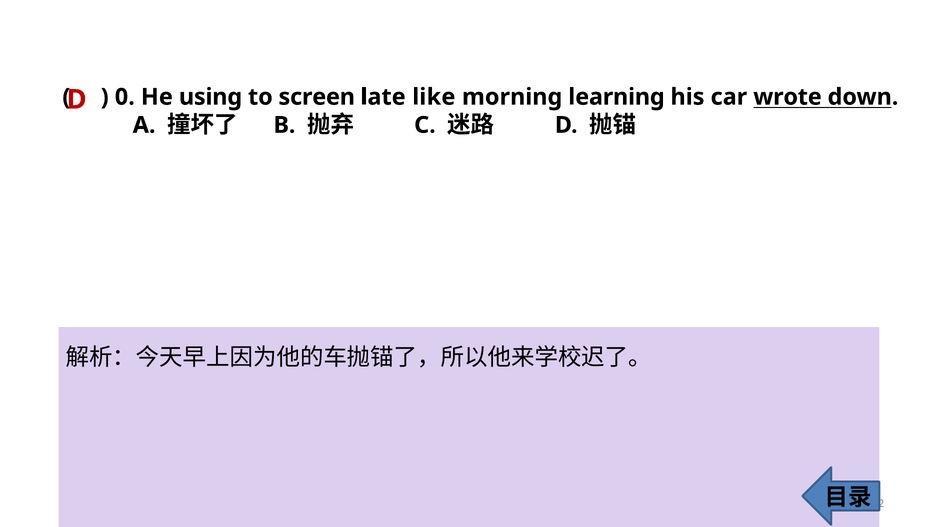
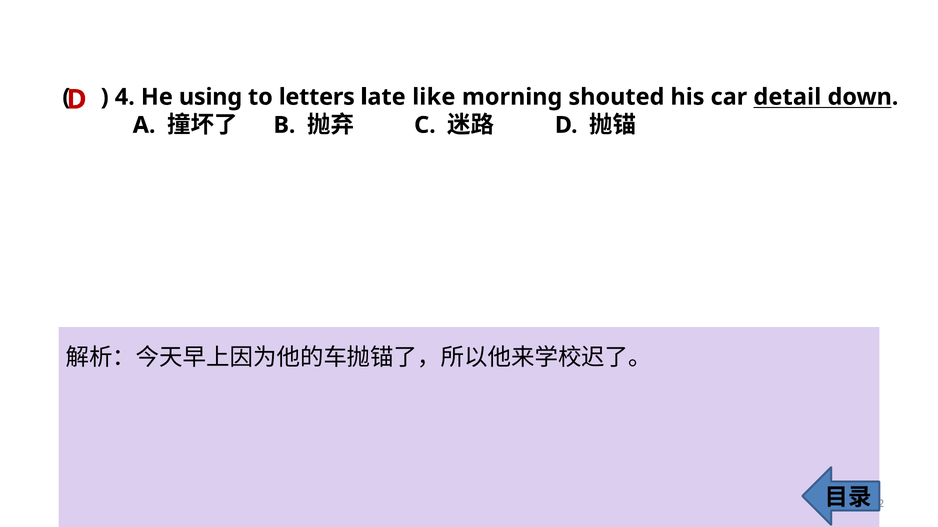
0: 0 -> 4 (125, 97)
screen: screen -> letters (317, 97)
learning: learning -> shouted (616, 97)
wrote: wrote -> detail (787, 97)
